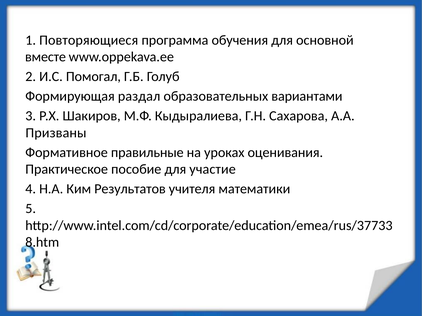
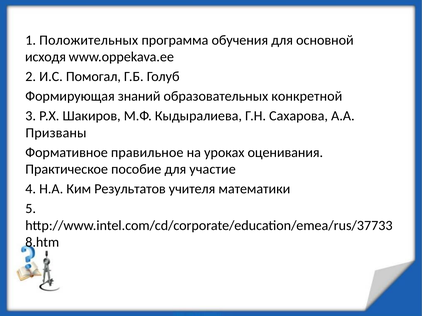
Повторяющиеся: Повторяющиеся -> Положительных (89, 40)
вместе: вместе -> исходя (46, 57)
раздал: раздал -> знаний (139, 96)
вариантами: вариантами -> конкретной (307, 96)
правильные: правильные -> правильное (147, 153)
